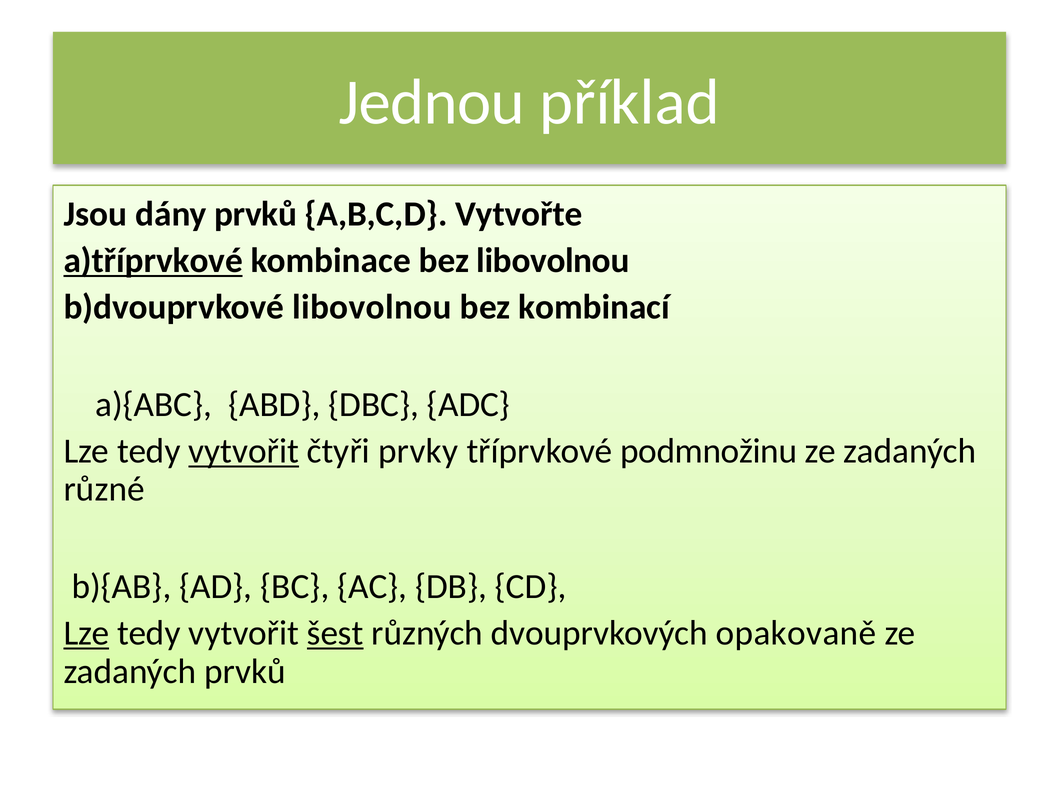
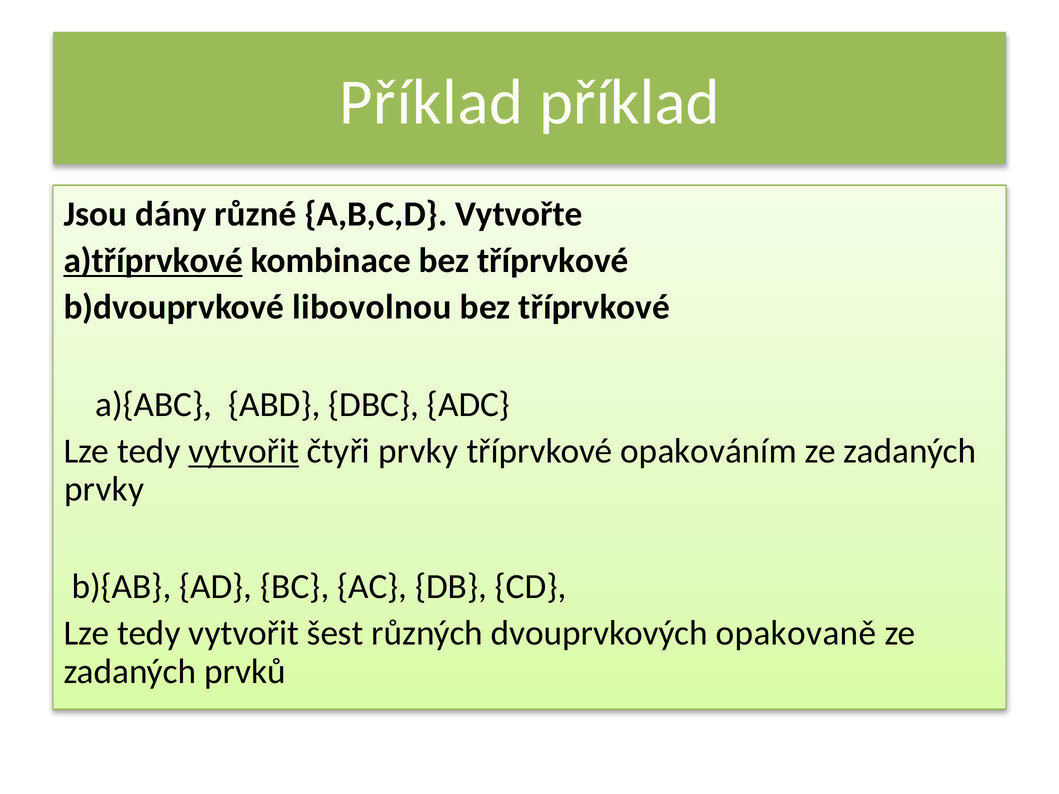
Jednou: Jednou -> Příklad (431, 103)
dány prvků: prvků -> různé (255, 214)
kombinace bez libovolnou: libovolnou -> tříprvkové (553, 261)
kombinací: kombinací -> tříprvkové (594, 307)
podmnožinu: podmnožinu -> opakováním (709, 451)
různé: různé -> prvky (104, 489)
Lze underline: present -> none (86, 633)
šest underline: present -> none (335, 633)
